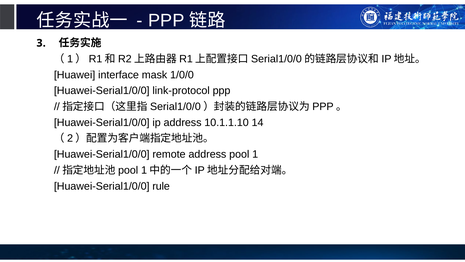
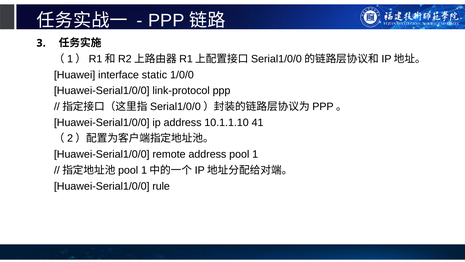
mask: mask -> static (154, 75)
14: 14 -> 41 (258, 122)
